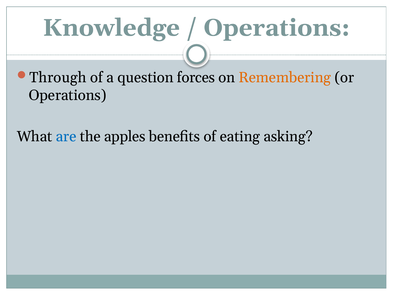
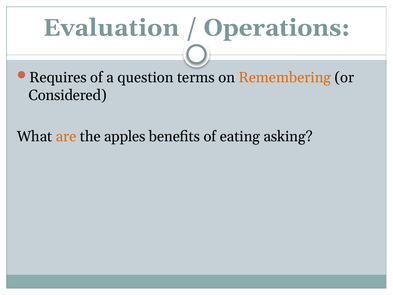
Knowledge: Knowledge -> Evaluation (111, 28)
Through: Through -> Requires (58, 77)
forces: forces -> terms (196, 77)
Operations: Operations -> Considered (68, 95)
are colour: blue -> orange (66, 136)
